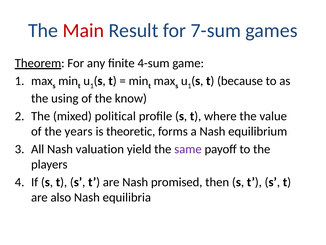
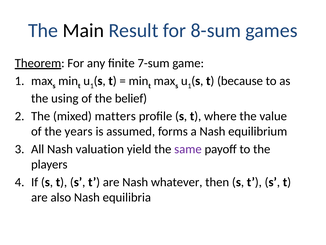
Main colour: red -> black (83, 30)
7-sum: 7-sum -> 8-sum (216, 30)
4-sum: 4-sum -> 7-sum (154, 63)
know: know -> belief (131, 98)
political: political -> matters (115, 116)
theoretic: theoretic -> assumed (131, 131)
promised: promised -> whatever (177, 182)
